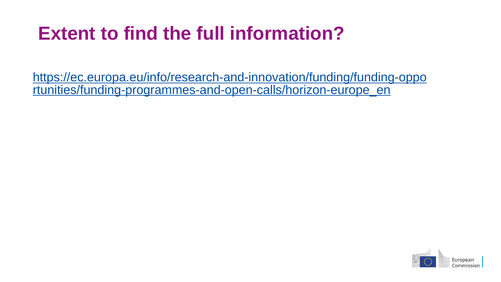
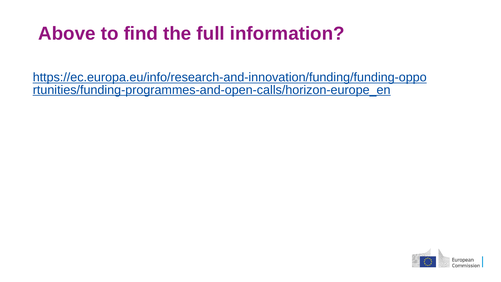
Extent: Extent -> Above (67, 34)
